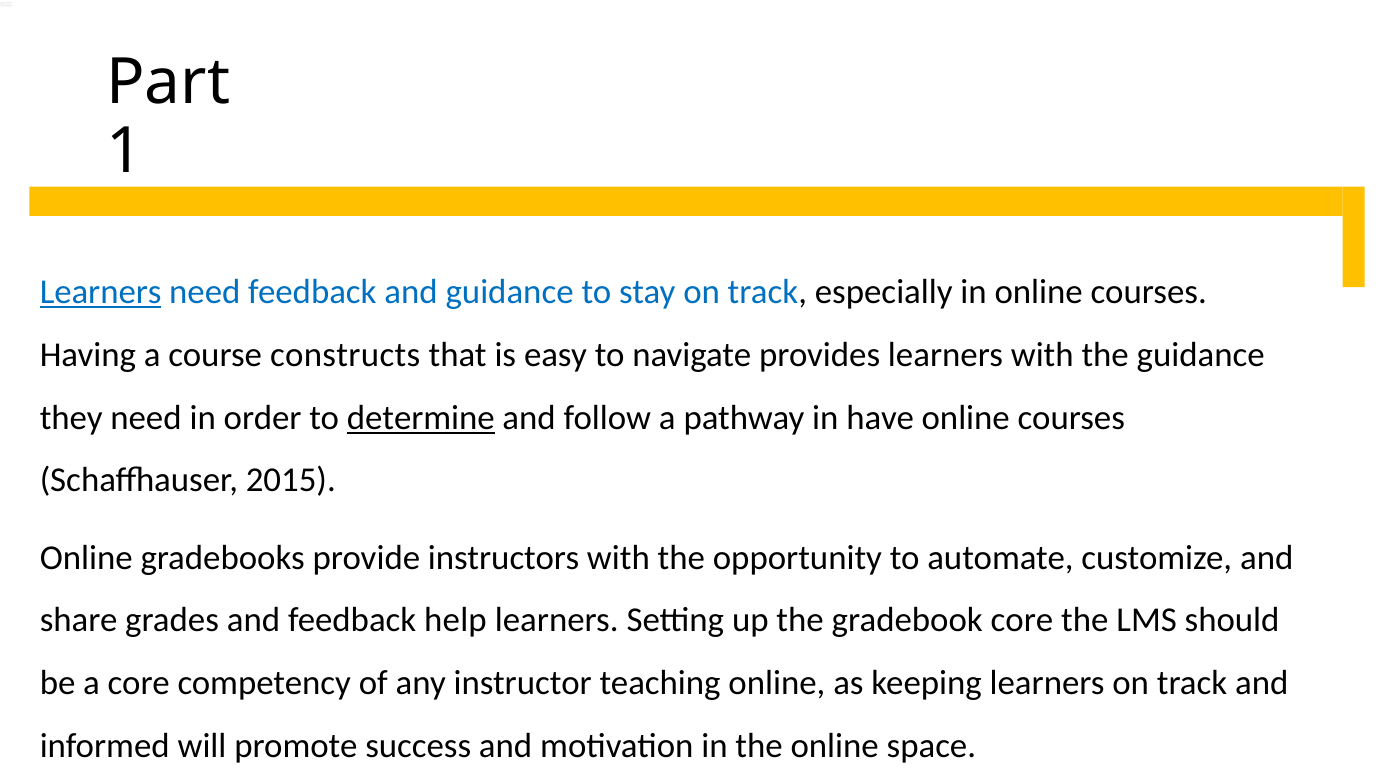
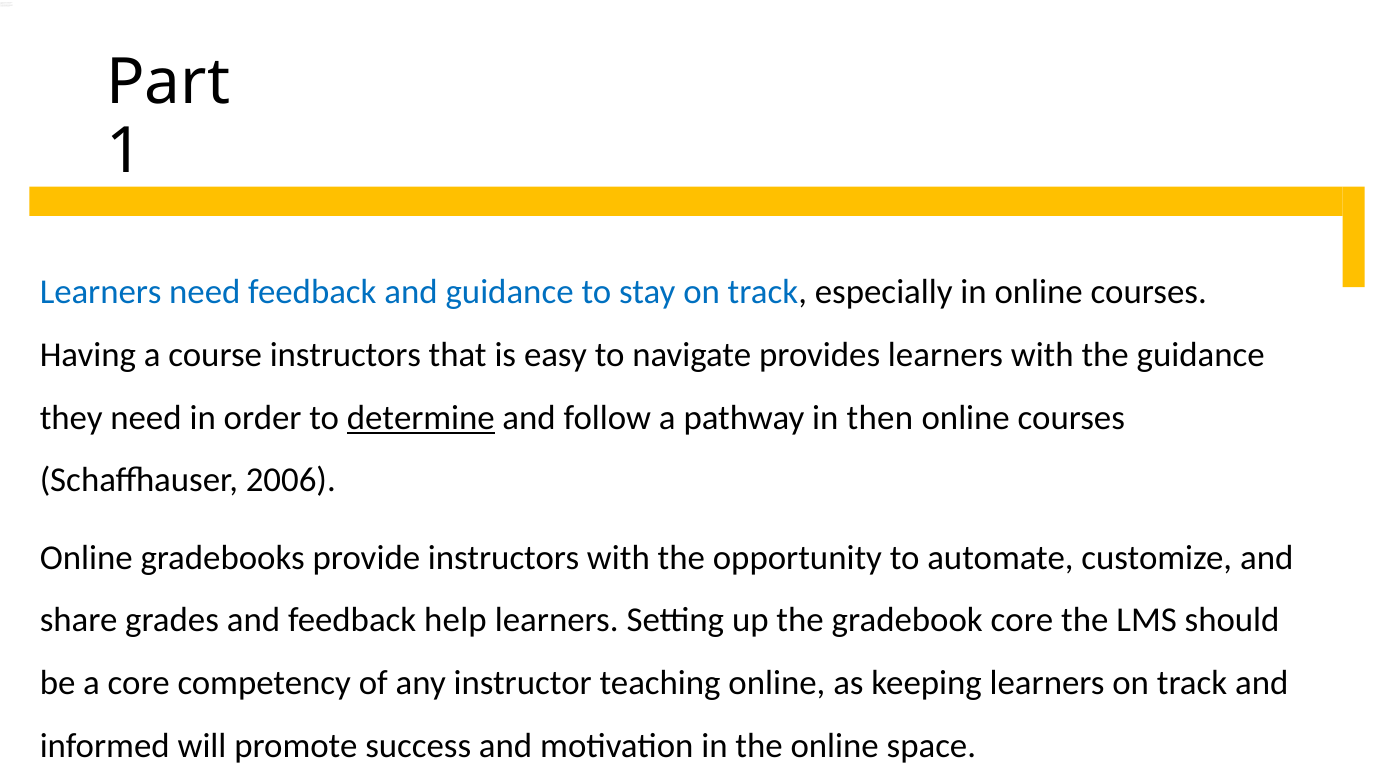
Learners underline: present -> none (101, 292)
course constructs: constructs -> instructors (345, 355)
have: have -> then (880, 418)
2015: 2015 -> 2006 (291, 480)
